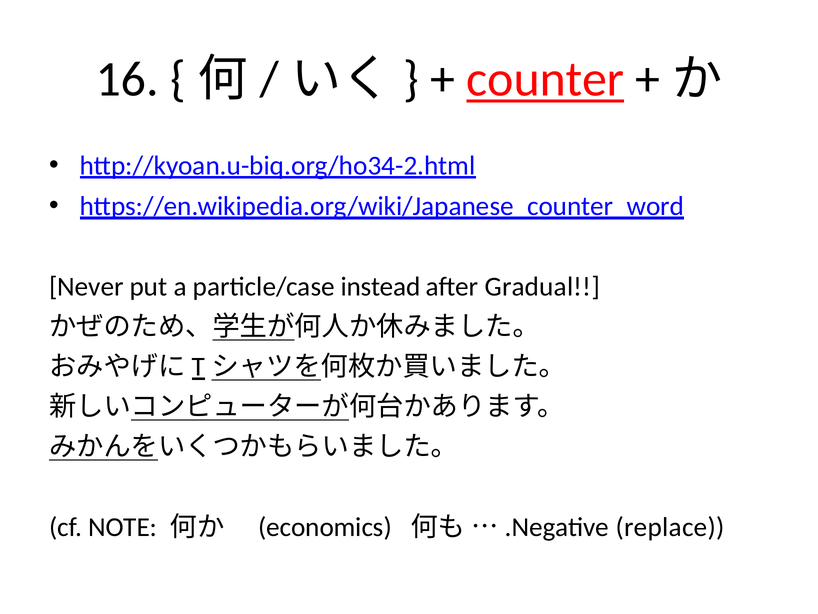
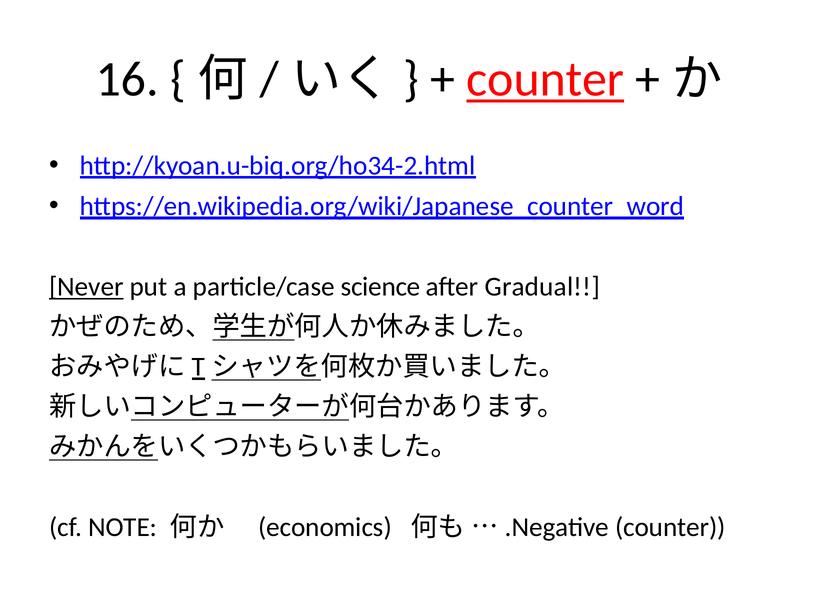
Never underline: none -> present (86, 287)
instead: instead -> science (381, 287)
….Negative replace: replace -> counter (670, 527)
